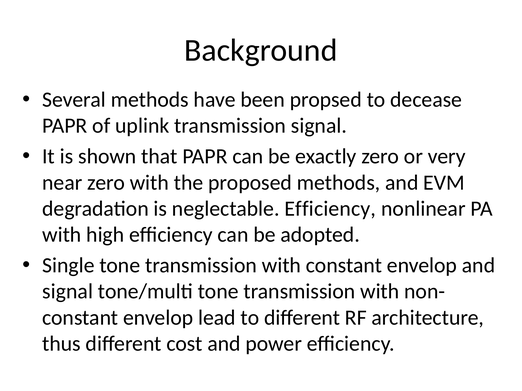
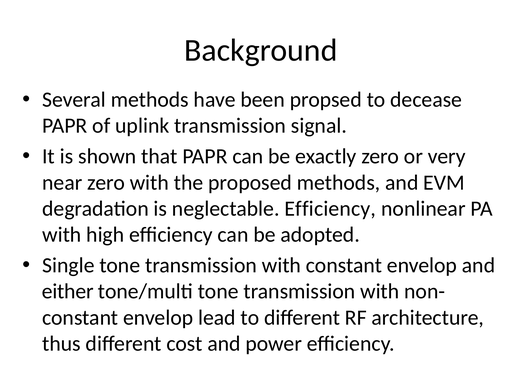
signal: signal -> either (68, 292)
